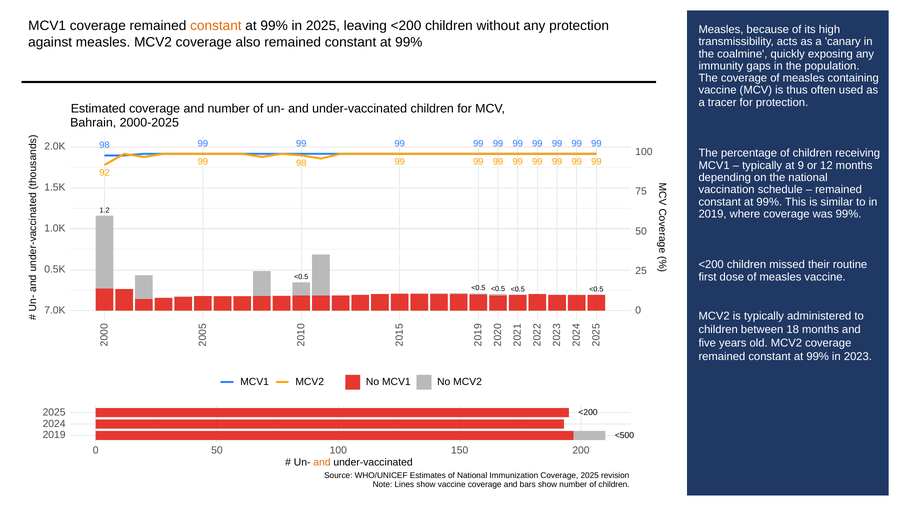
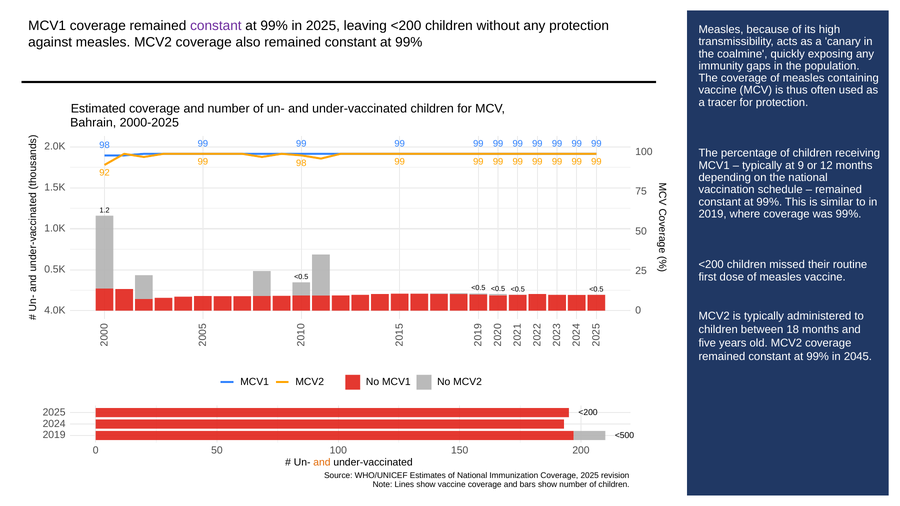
constant colour: orange -> purple (216, 26)
7.0K: 7.0K -> 4.0K (55, 310)
2023: 2023 -> 2045 (858, 357)
